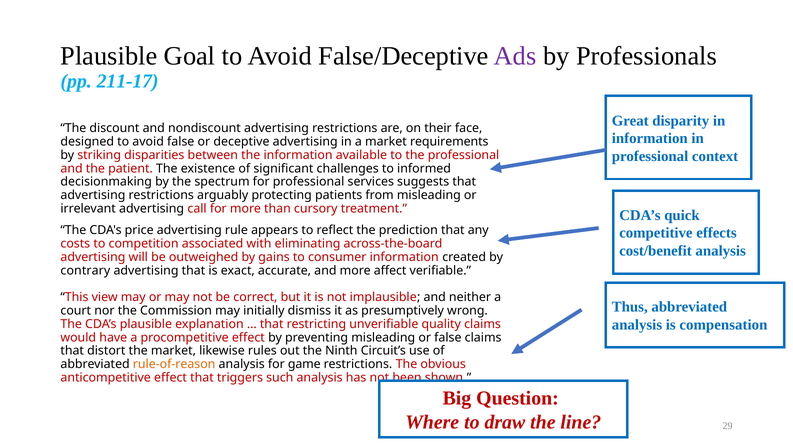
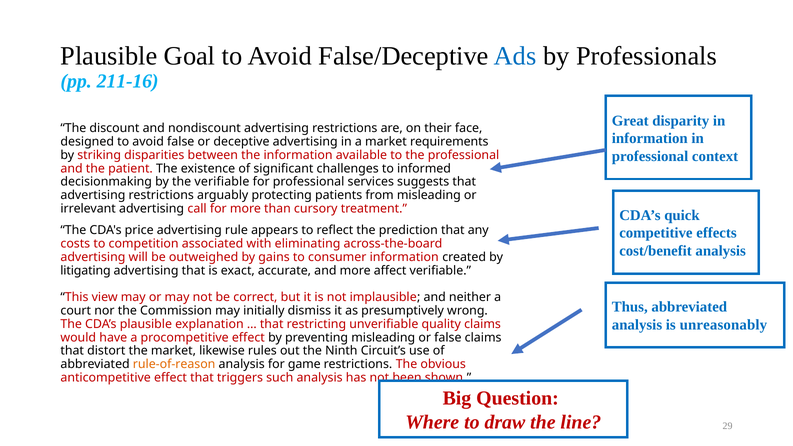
Ads colour: purple -> blue (515, 56)
211-17: 211-17 -> 211-16 (128, 81)
the spectrum: spectrum -> verifiable (222, 182)
contrary: contrary -> litigating (85, 271)
compensation: compensation -> unreasonably (723, 325)
